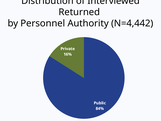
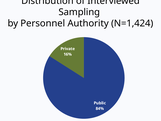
Returned: Returned -> Sampling (79, 12)
N=4,442: N=4,442 -> N=1,424 (132, 23)
